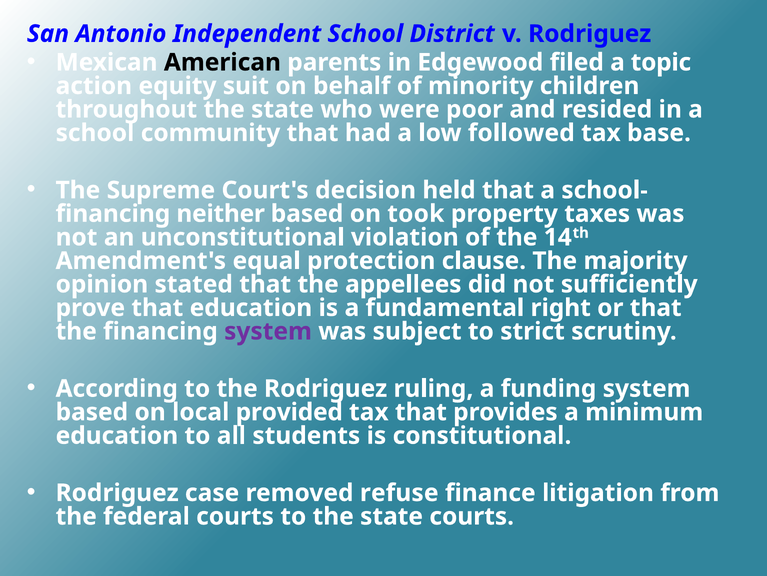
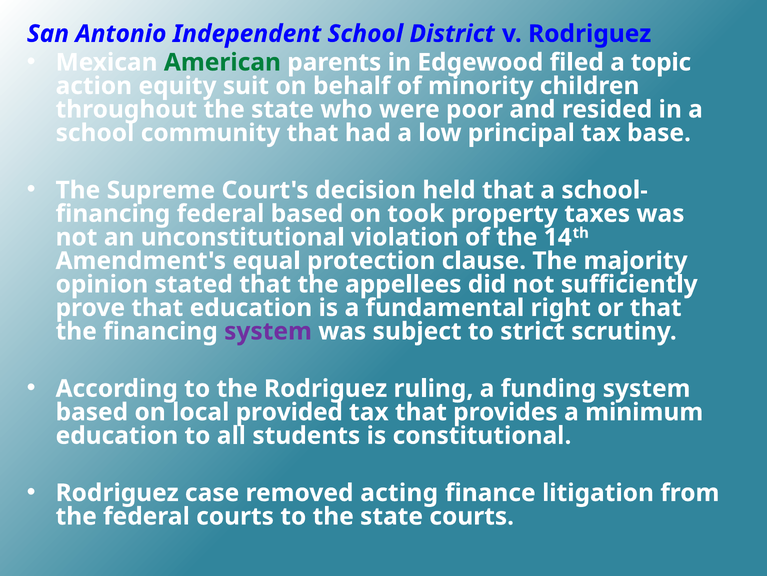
American colour: black -> green (222, 62)
followed: followed -> principal (521, 133)
financing neither: neither -> federal (220, 214)
refuse: refuse -> acting (399, 492)
